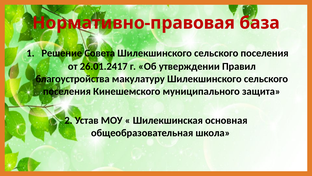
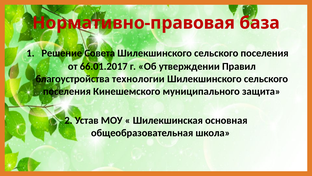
26.01.2417: 26.01.2417 -> 66.01.2017 (104, 66)
макулатуру: макулатуру -> технологии (138, 79)
